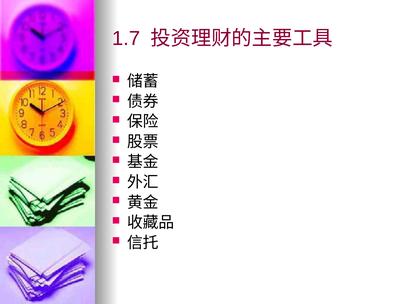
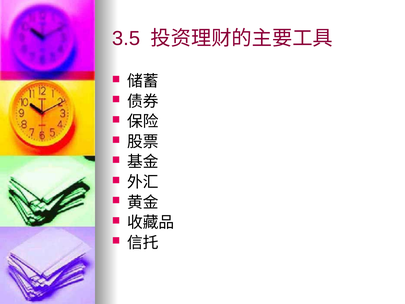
1.7: 1.7 -> 3.5 (126, 39)
